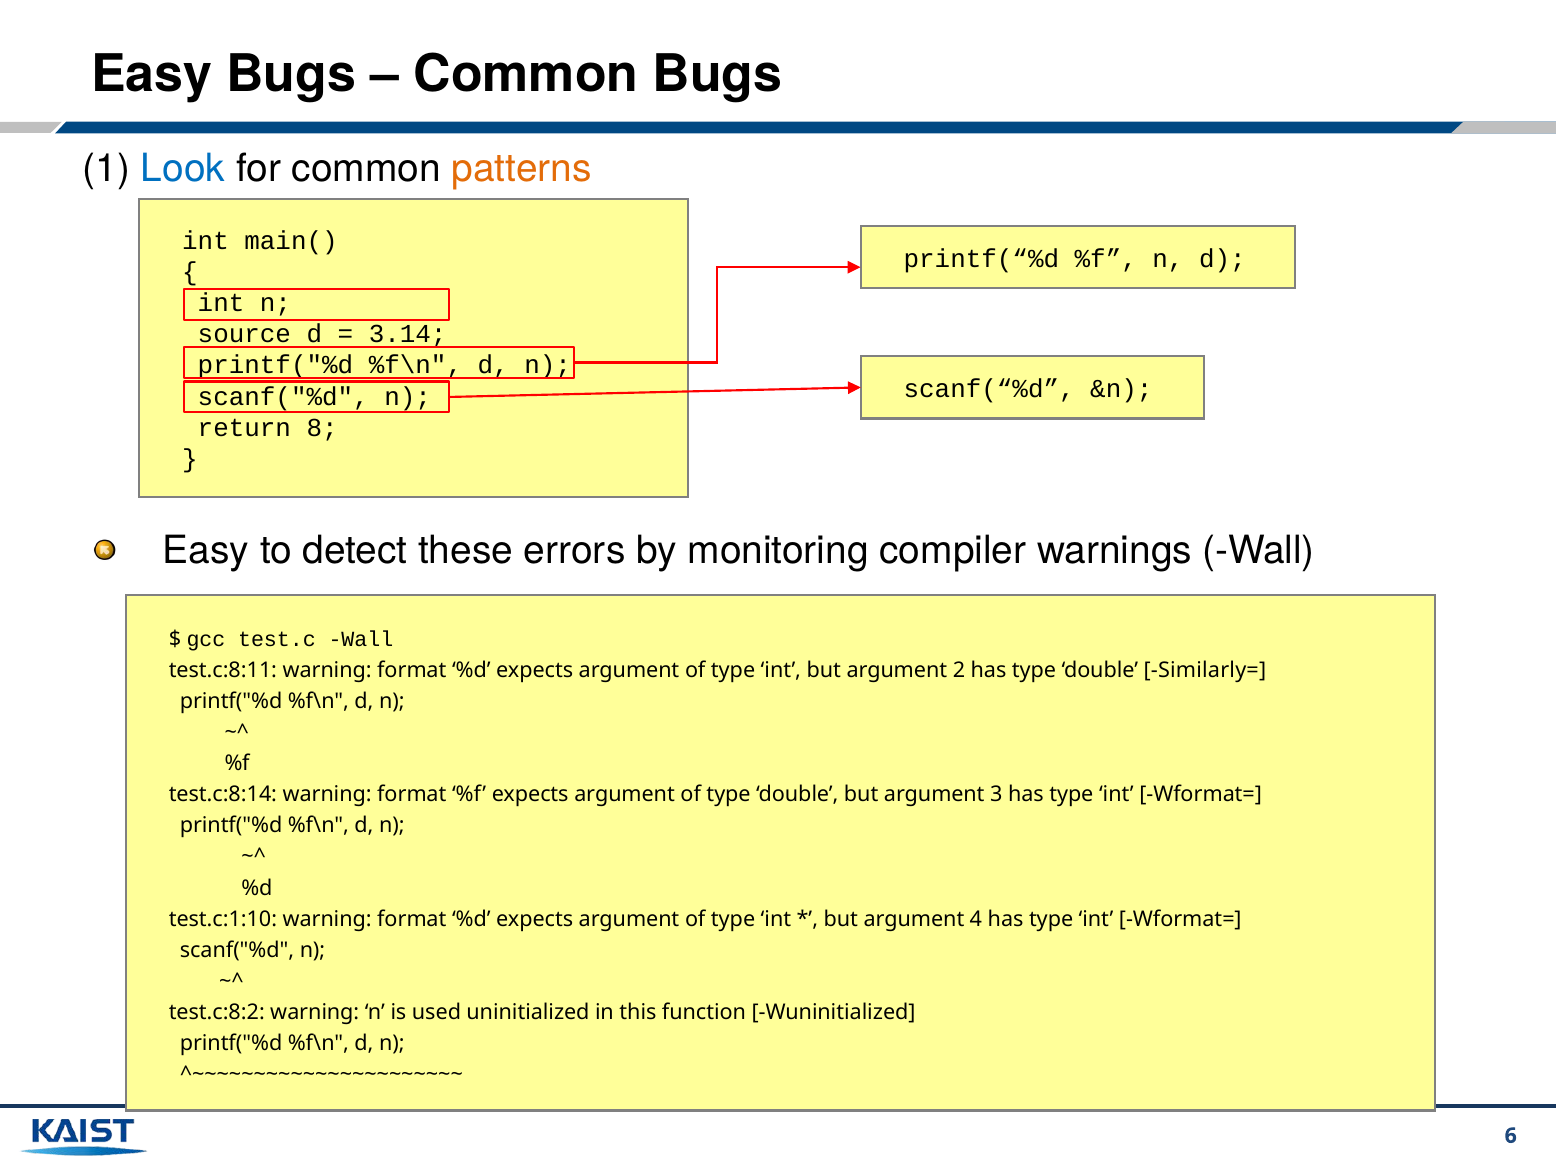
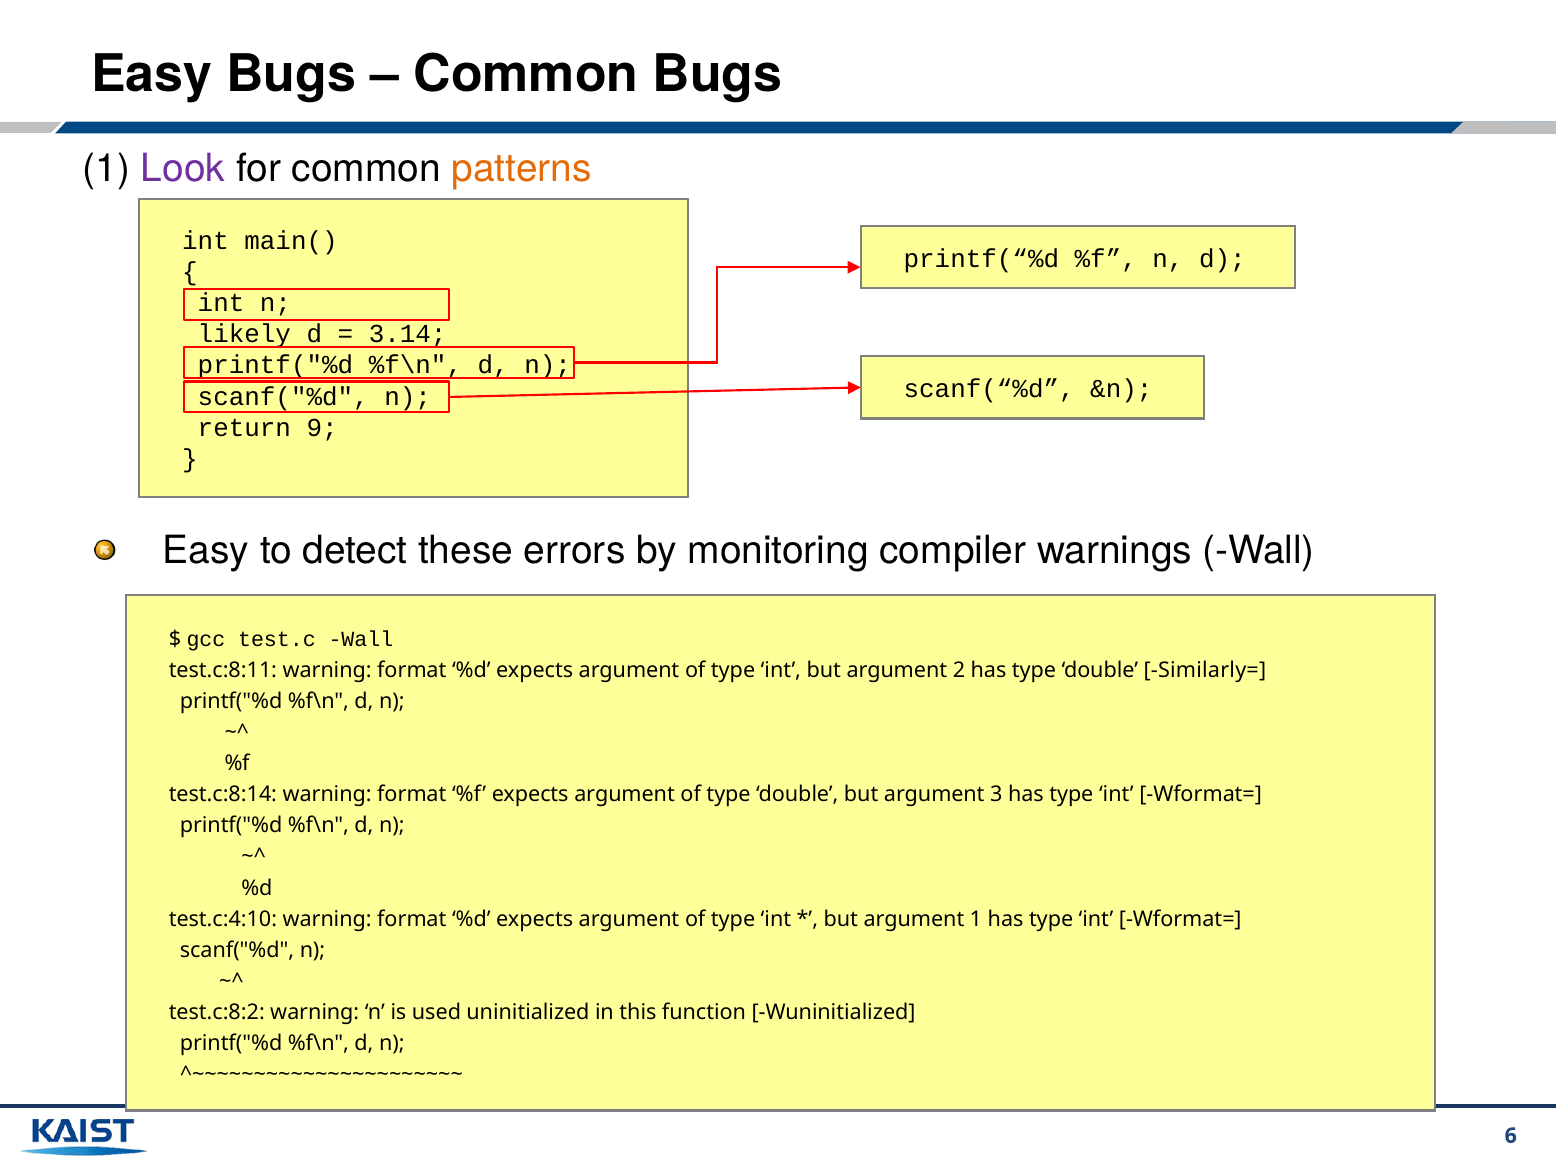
Look colour: blue -> purple (183, 168)
source: source -> likely (244, 334)
8: 8 -> 9 (322, 428)
test.c:1:10: test.c:1:10 -> test.c:4:10 (223, 919)
argument 4: 4 -> 1 (976, 919)
